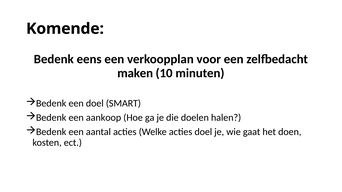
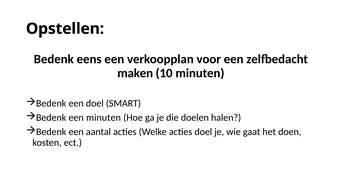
Komende: Komende -> Opstellen (65, 29)
een aankoop: aankoop -> minuten (103, 118)
